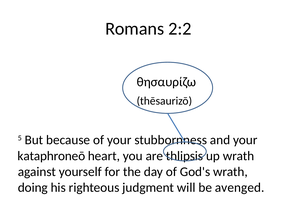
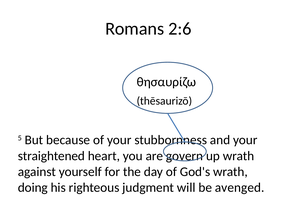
2:2: 2:2 -> 2:6 (180, 29)
kataphroneō: kataphroneō -> straightened (51, 156)
thlipsis: thlipsis -> govern (185, 156)
